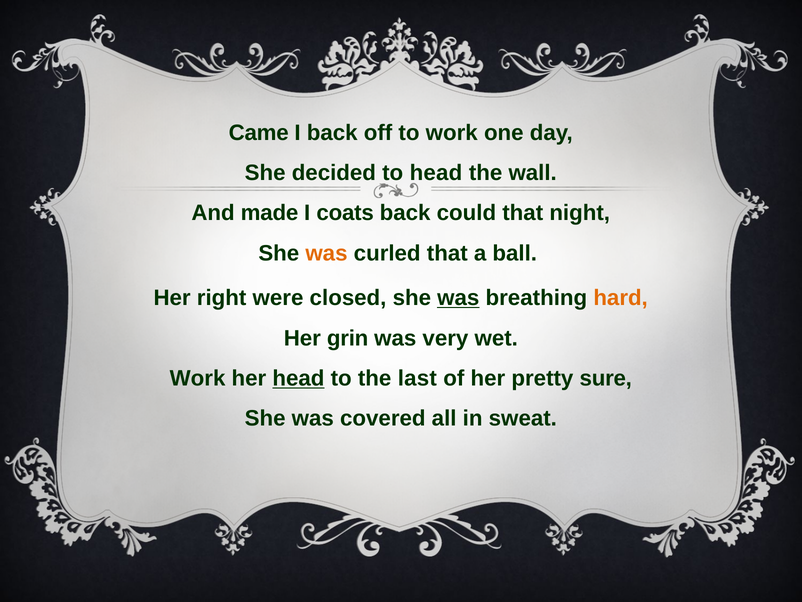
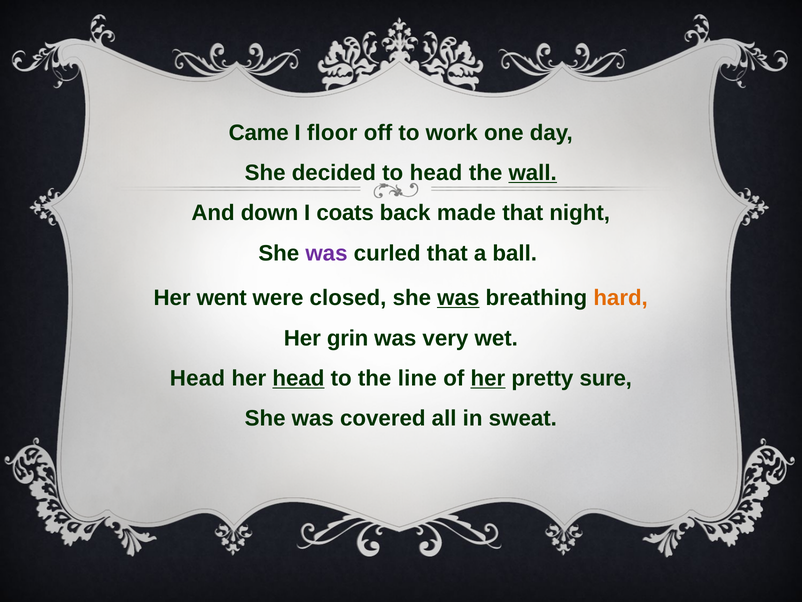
I back: back -> floor (332, 133)
wall underline: none -> present (533, 173)
made: made -> down (270, 213)
could: could -> made (466, 213)
was colour: orange -> purple (326, 253)
right: right -> went (222, 298)
Work: Work -> Head (197, 378)
last: last -> line (417, 378)
her underline: none -> present (488, 378)
